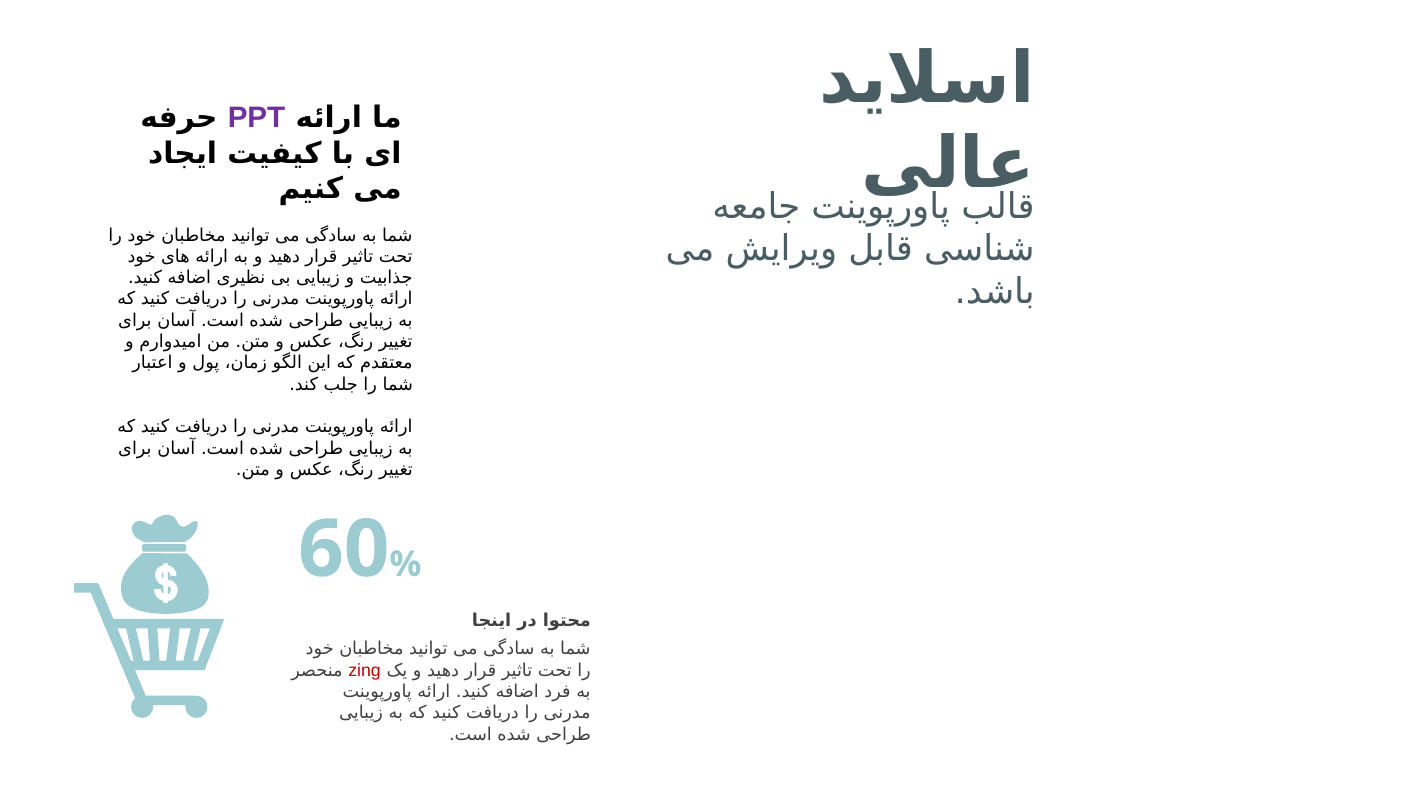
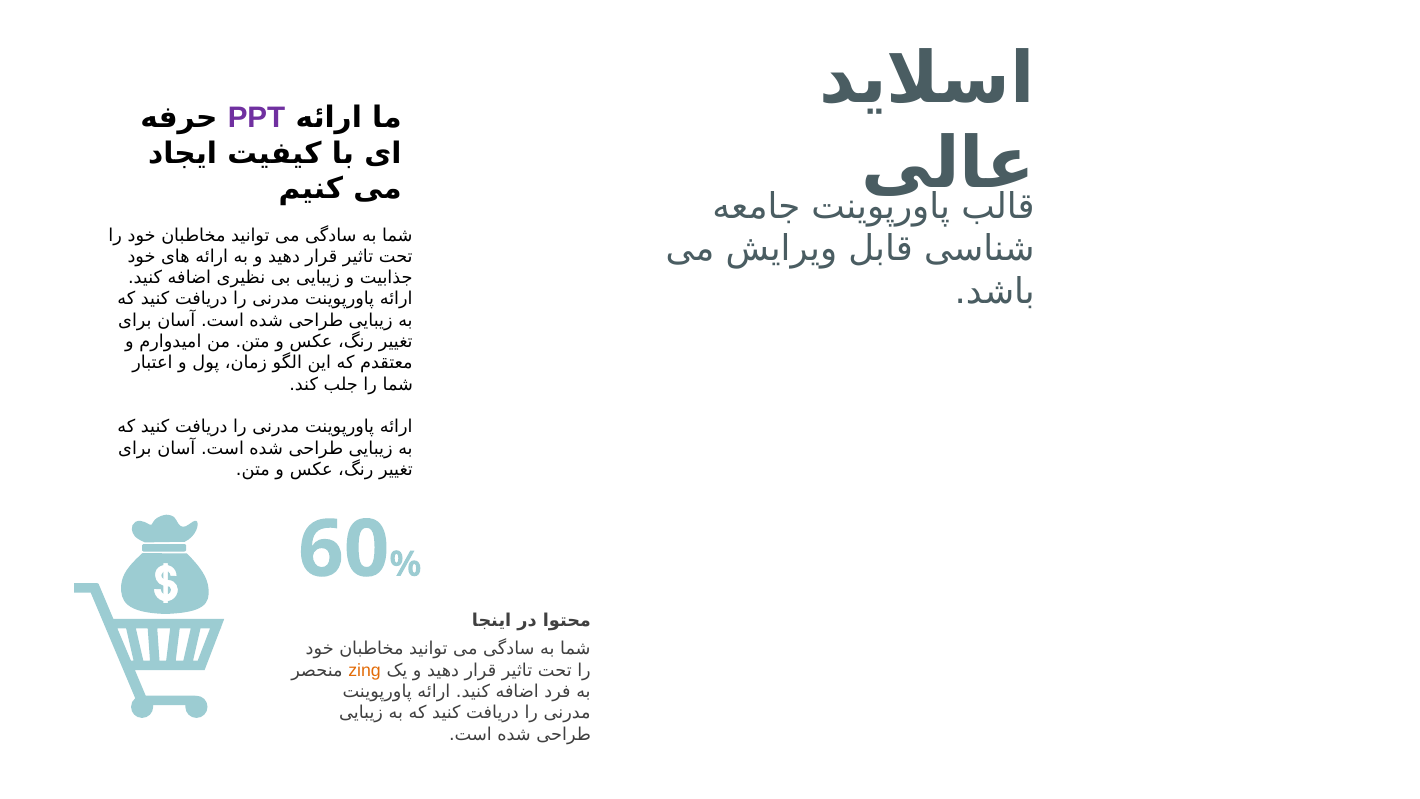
zing colour: red -> orange (365, 670)
